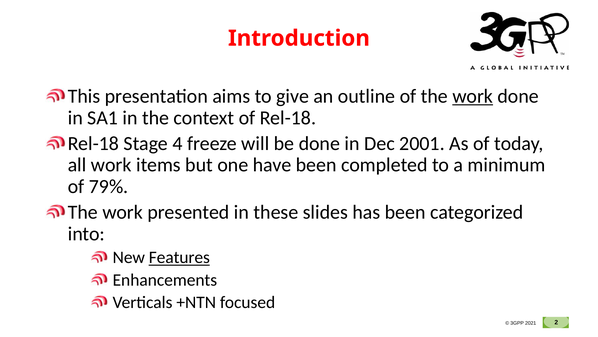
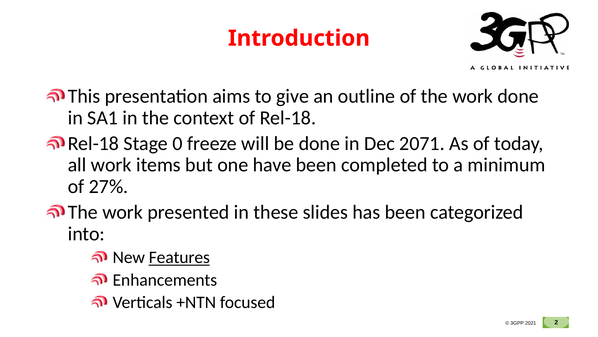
work underline: present -> none (473, 96)
4: 4 -> 0 (177, 143)
2001: 2001 -> 2071 (422, 143)
79%: 79% -> 27% (109, 186)
